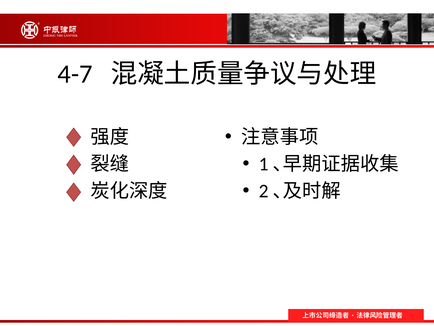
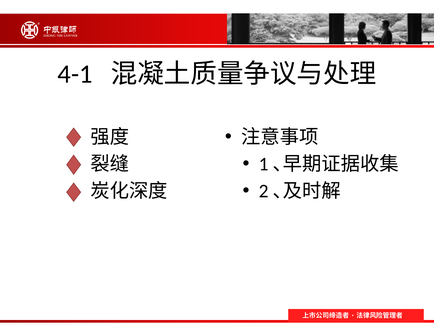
4-7: 4-7 -> 4-1 (75, 74)
